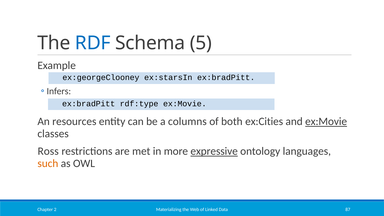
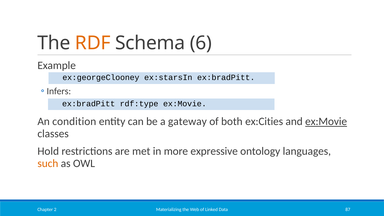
RDF colour: blue -> orange (93, 43)
5: 5 -> 6 (201, 43)
resources: resources -> condition (74, 122)
columns: columns -> gateway (187, 122)
Ross: Ross -> Hold (48, 151)
expressive underline: present -> none (214, 151)
